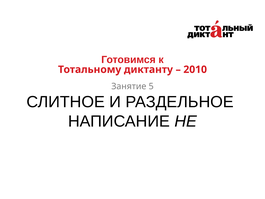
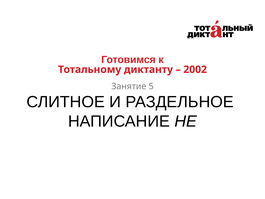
2010: 2010 -> 2002 (195, 69)
